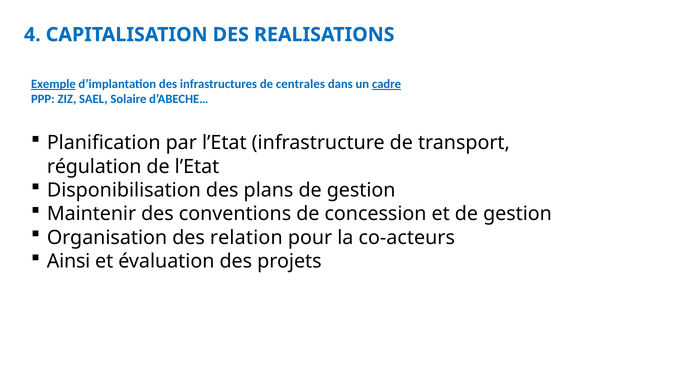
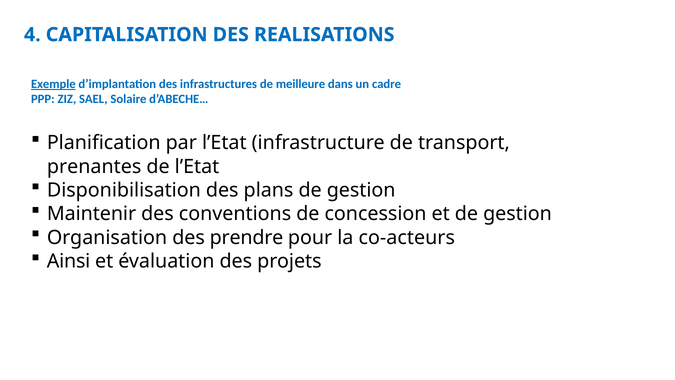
centrales: centrales -> meilleure (301, 84)
cadre underline: present -> none (387, 84)
régulation: régulation -> prenantes (94, 167)
relation: relation -> prendre (247, 237)
